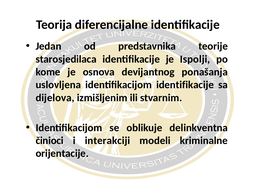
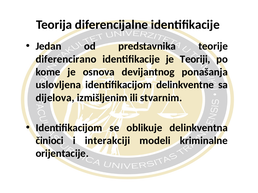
starosjedilaca: starosjedilaca -> diferencirano (66, 59)
Ispolji: Ispolji -> Teoriji (195, 59)
identifikacijom identifikacije: identifikacije -> delinkventne (185, 85)
